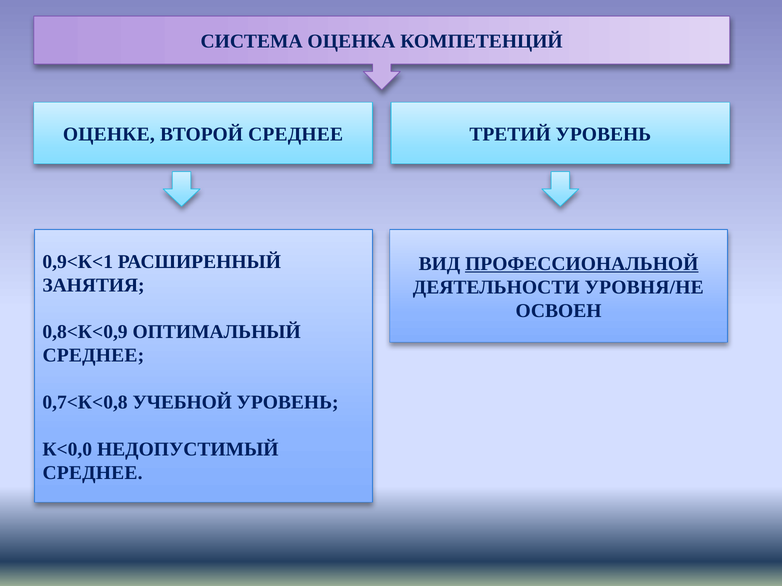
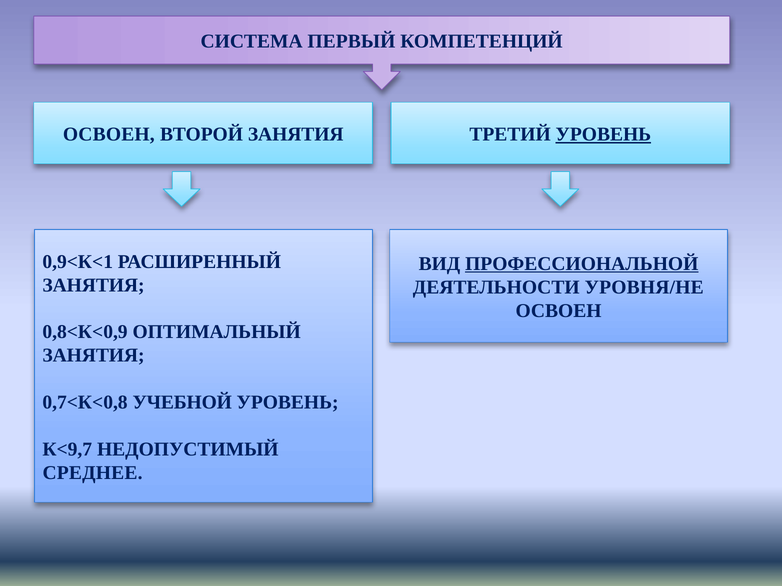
ОЦЕНКА: ОЦЕНКА -> ПЕРВЫЙ (351, 41)
ОЦЕНКЕ: ОЦЕНКЕ -> ОСВОЕН (109, 134)
ВТОРОЙ СРЕДНЕЕ: СРЕДНЕЕ -> ЗАНЯТИЯ (296, 134)
УРОВЕНЬ underline: none -> present (603, 134)
СРЕДНЕЕ: СРЕДНЕЕ -> ЗАНЯТИЯ (93, 356)
К<0,0: К<0,0 -> К<9,7 (67, 450)
